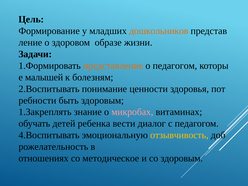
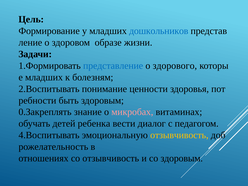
дошкольников colour: orange -> blue (159, 31)
представление colour: orange -> blue (113, 66)
о педагогом: педагогом -> здорового (175, 66)
малышей: малышей -> младших (44, 77)
1.Закреплять: 1.Закреплять -> 0.Закреплять (45, 112)
со методическое: методическое -> отзывчивость (111, 158)
